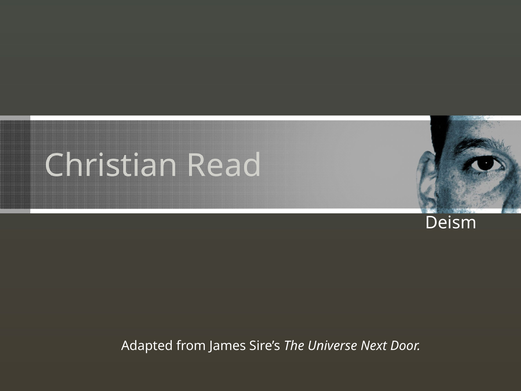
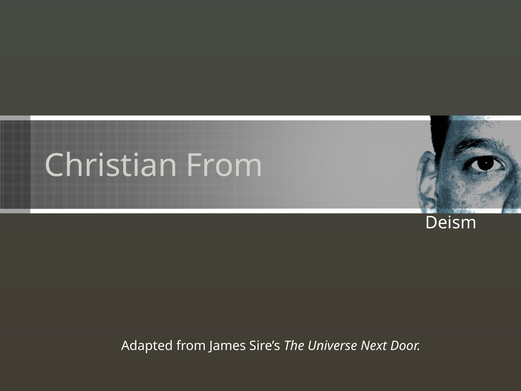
Christian Read: Read -> From (224, 165)
